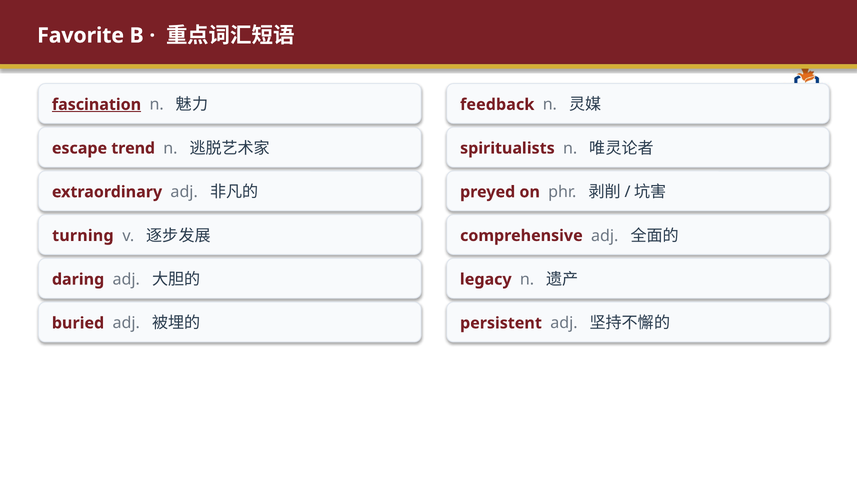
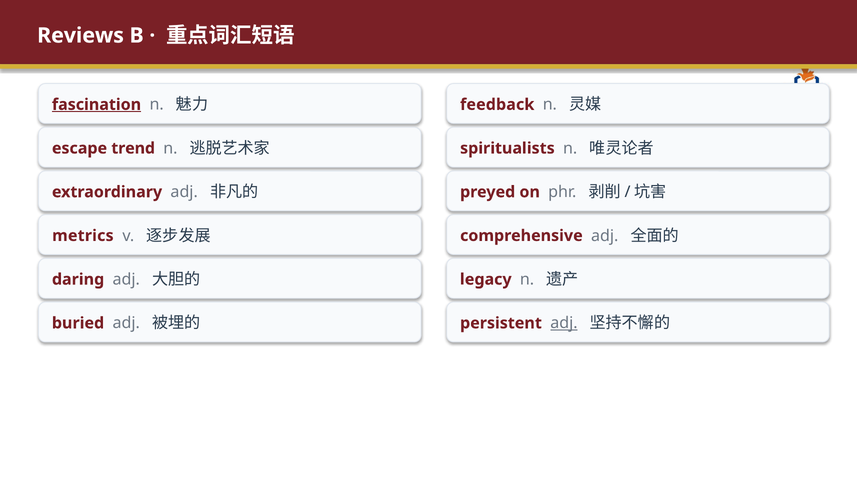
Favorite: Favorite -> Reviews (81, 36)
turning: turning -> metrics (83, 236)
adj underline: none -> present (564, 323)
